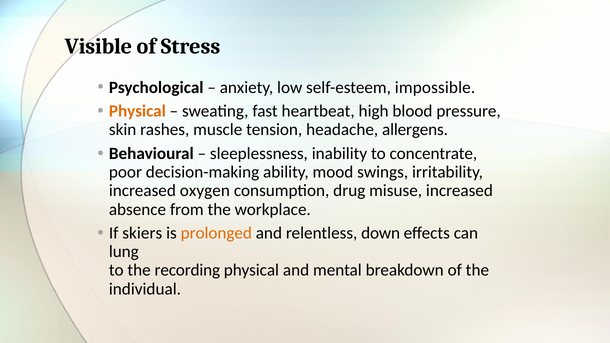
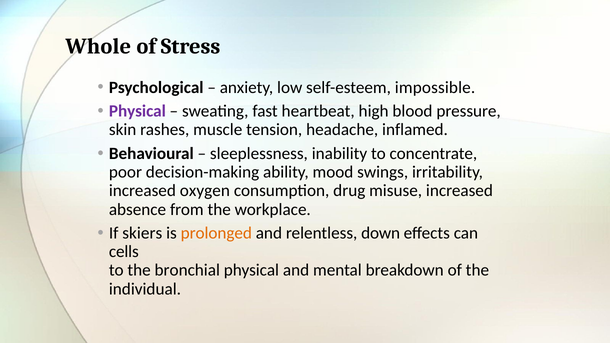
Visible: Visible -> Whole (98, 47)
Physical colour: orange -> purple (137, 111)
allergens: allergens -> inflamed (415, 130)
lung: lung -> cells (124, 252)
recording: recording -> bronchial (187, 270)
